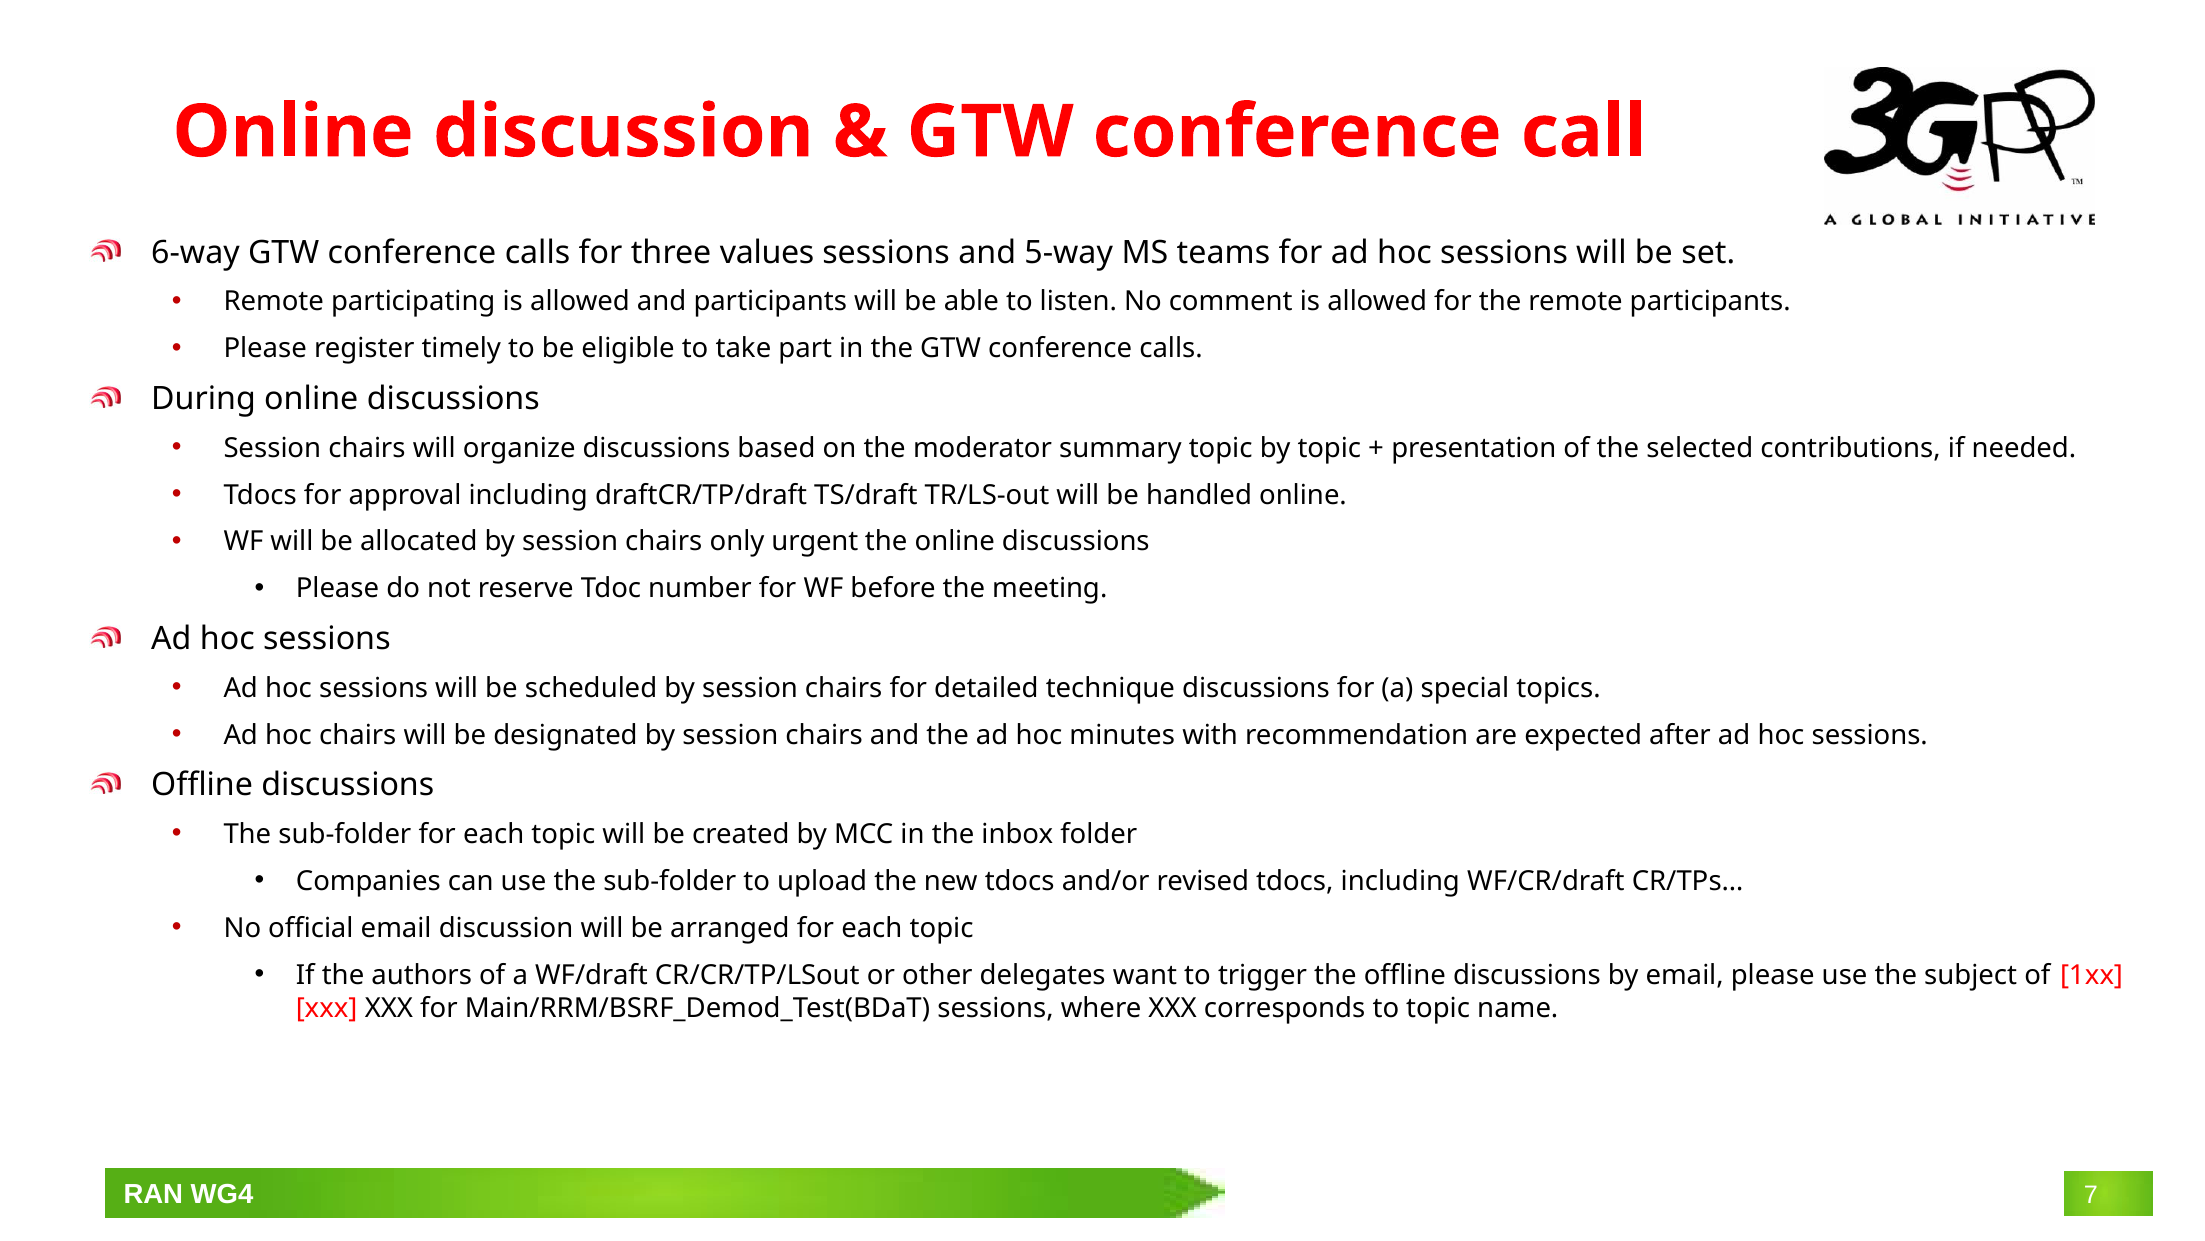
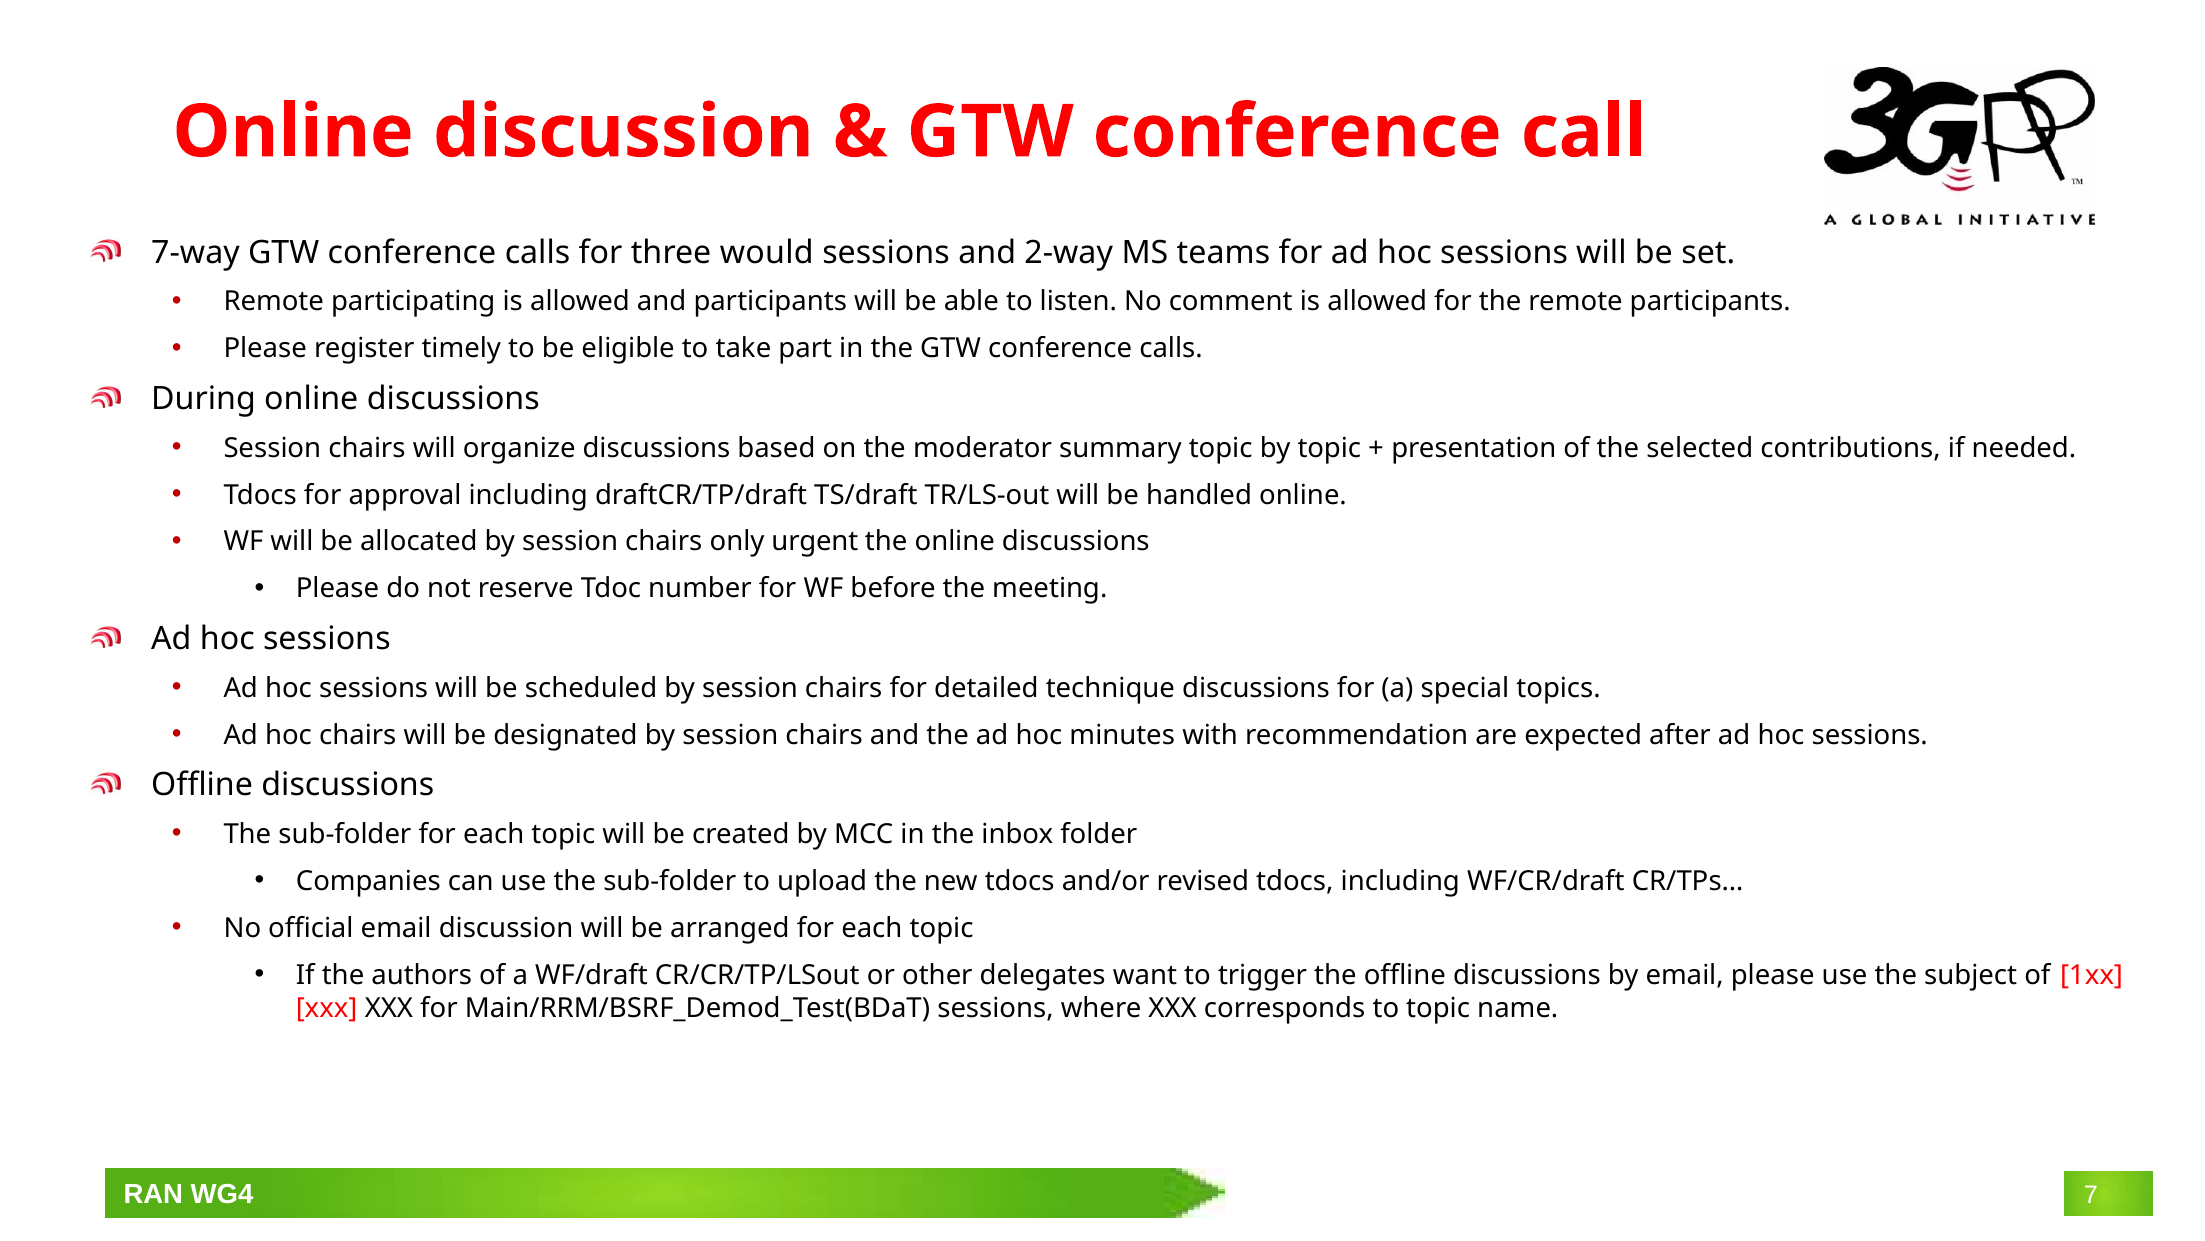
6-way: 6-way -> 7-way (195, 252)
values: values -> would (767, 252)
5-way: 5-way -> 2-way (1069, 252)
